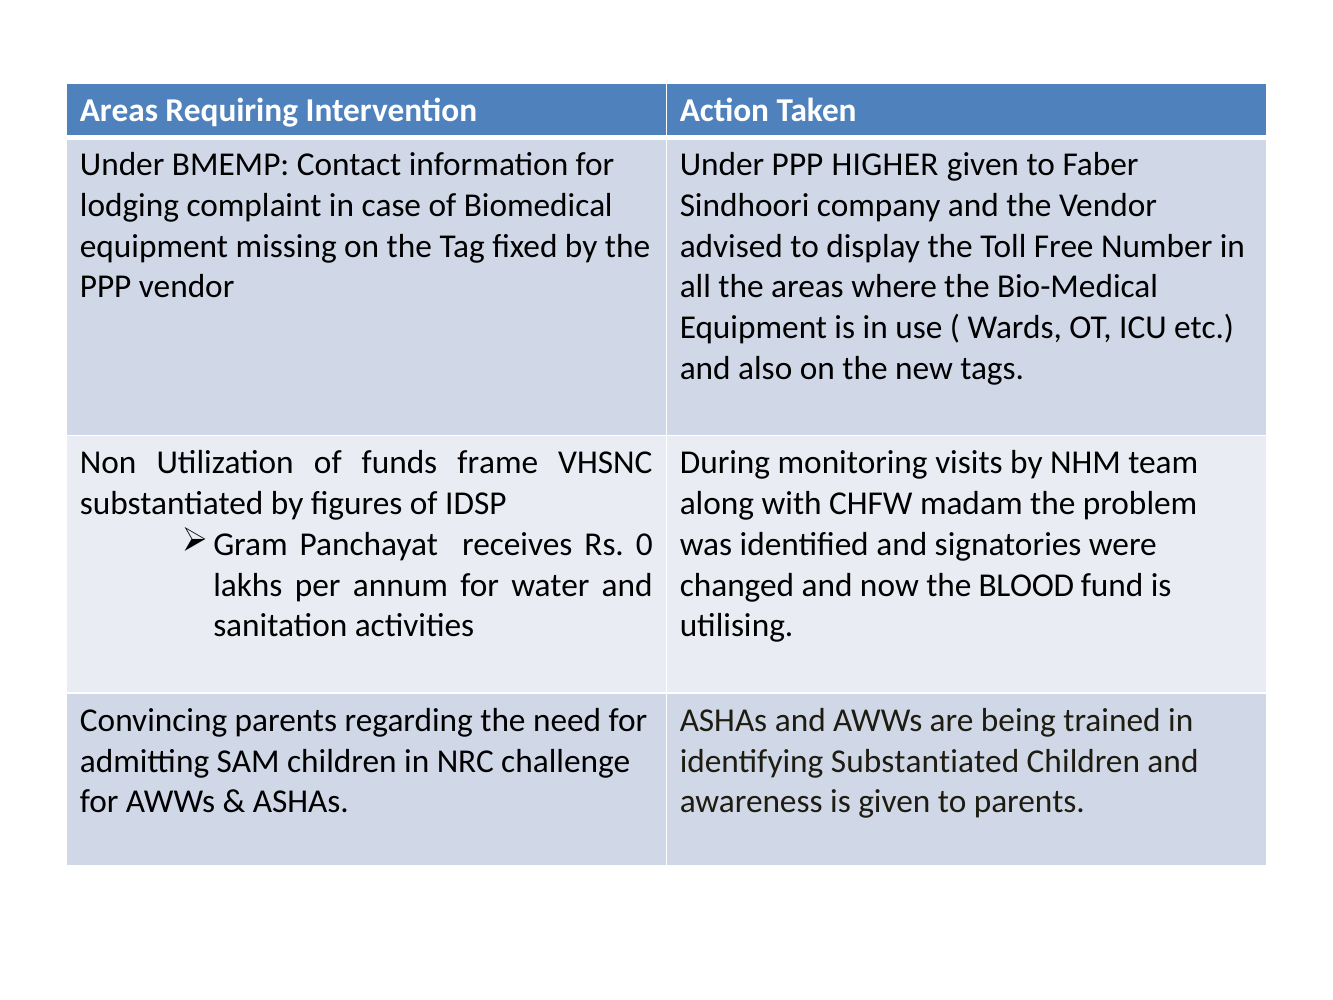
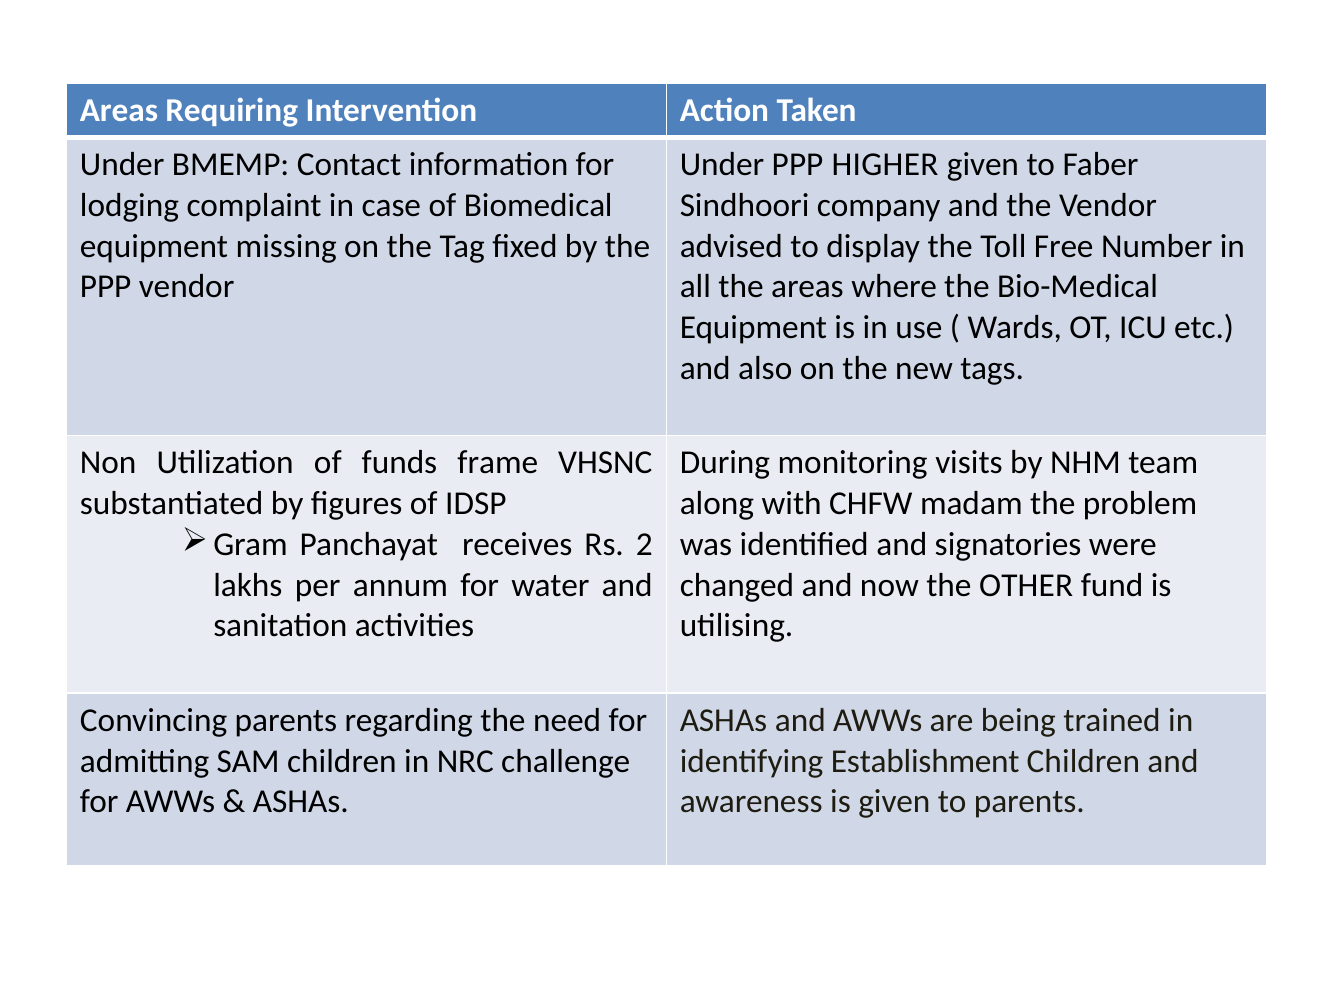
0: 0 -> 2 (644, 544)
BLOOD: BLOOD -> OTHER (1026, 585)
identifying Substantiated: Substantiated -> Establishment (925, 761)
